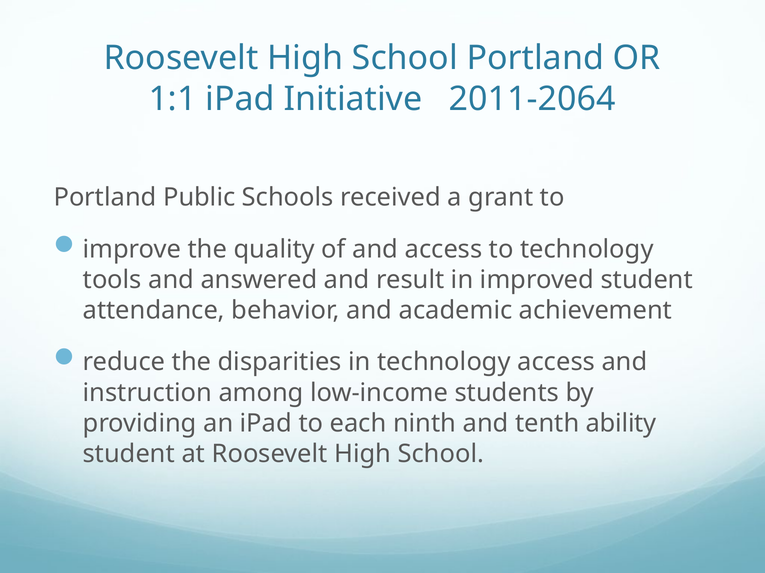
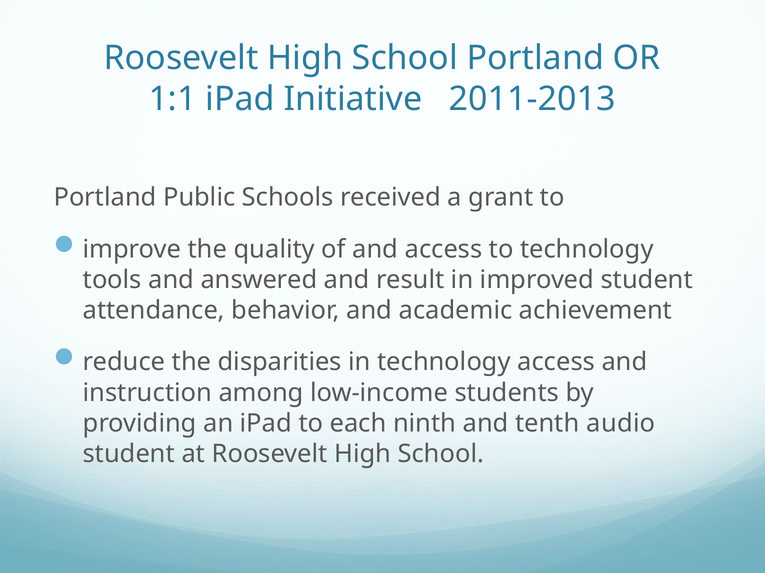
2011-2064: 2011-2064 -> 2011-2013 (532, 99)
ability: ability -> audio (621, 424)
